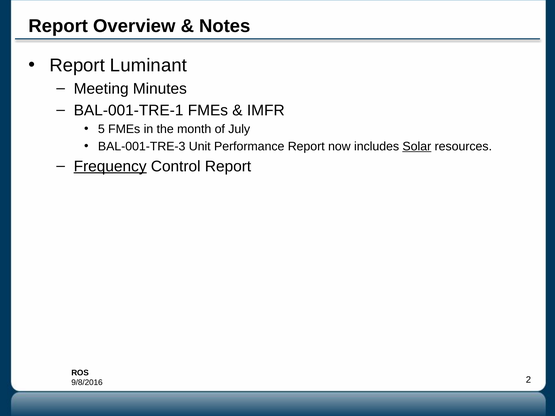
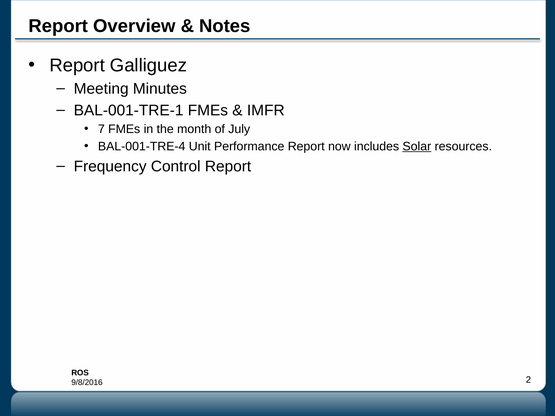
Luminant: Luminant -> Galliguez (149, 65)
5: 5 -> 7 (101, 129)
BAL-001-TRE-3: BAL-001-TRE-3 -> BAL-001-TRE-4 (142, 146)
Frequency underline: present -> none (110, 166)
